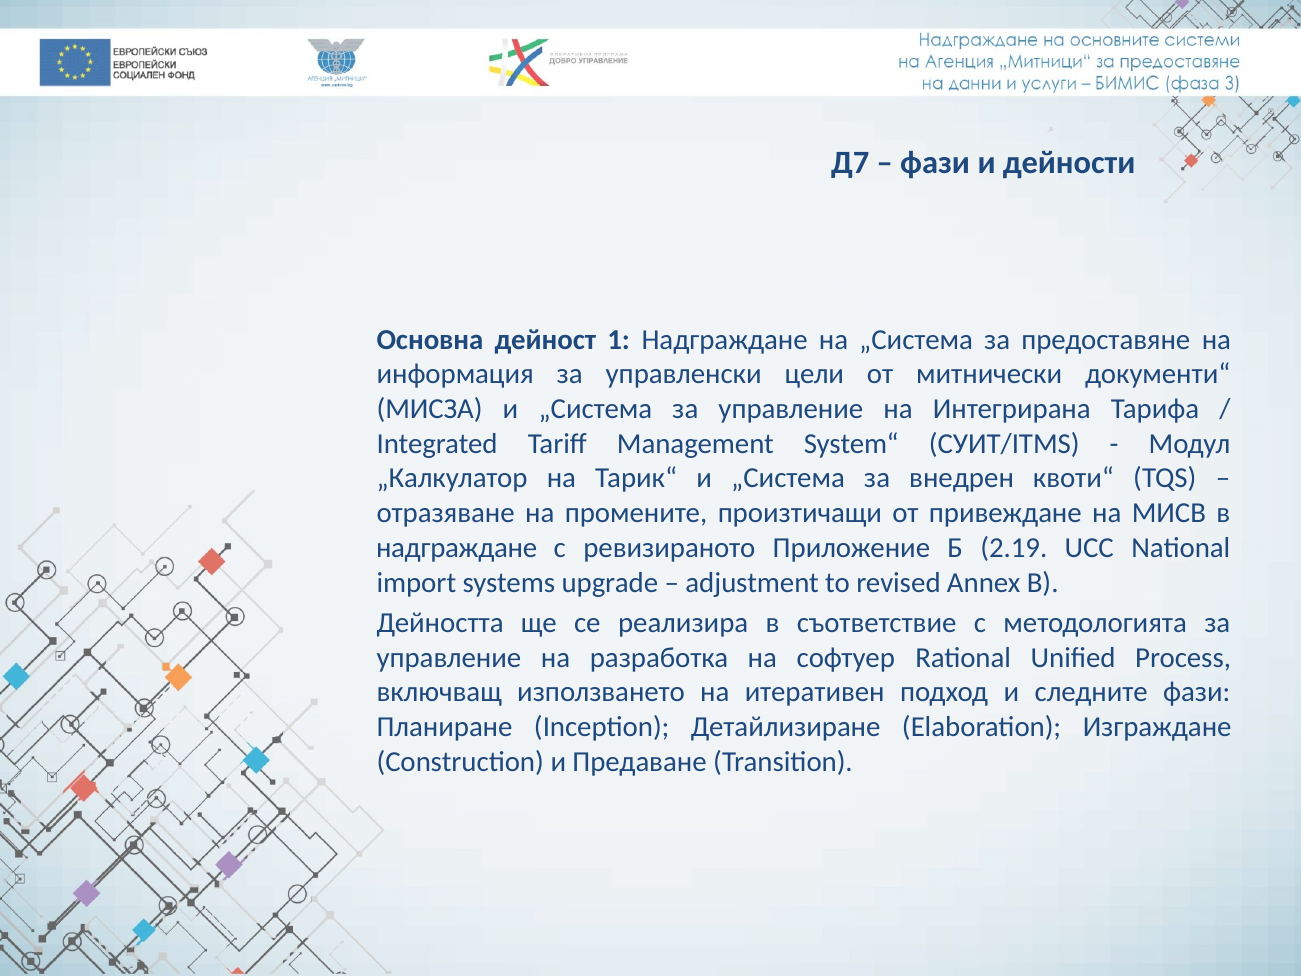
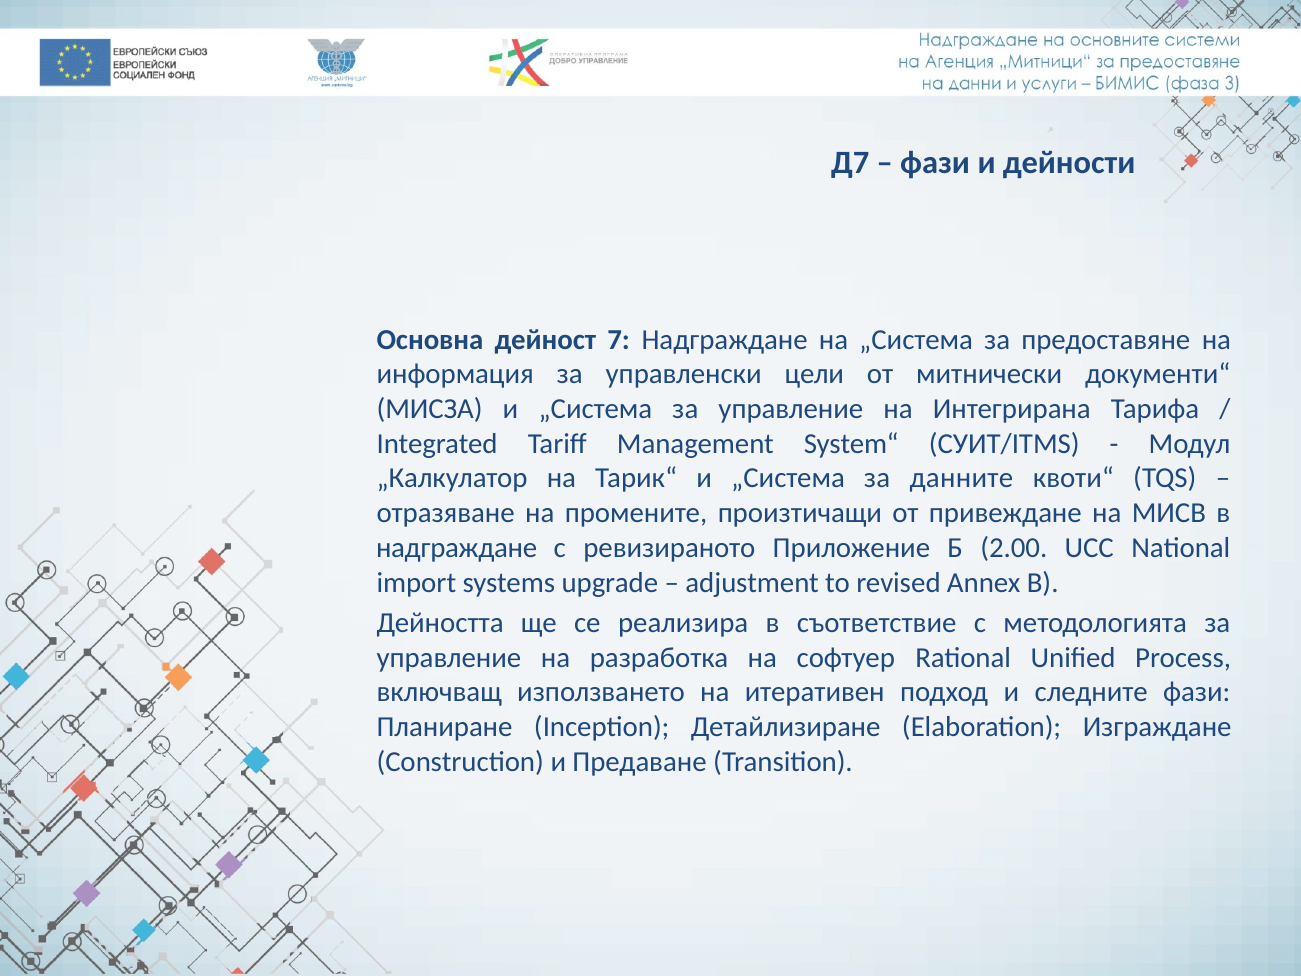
1: 1 -> 7 (619, 340)
внедрен: внедрен -> данните (961, 478)
2.19: 2.19 -> 2.00 (1014, 548)
